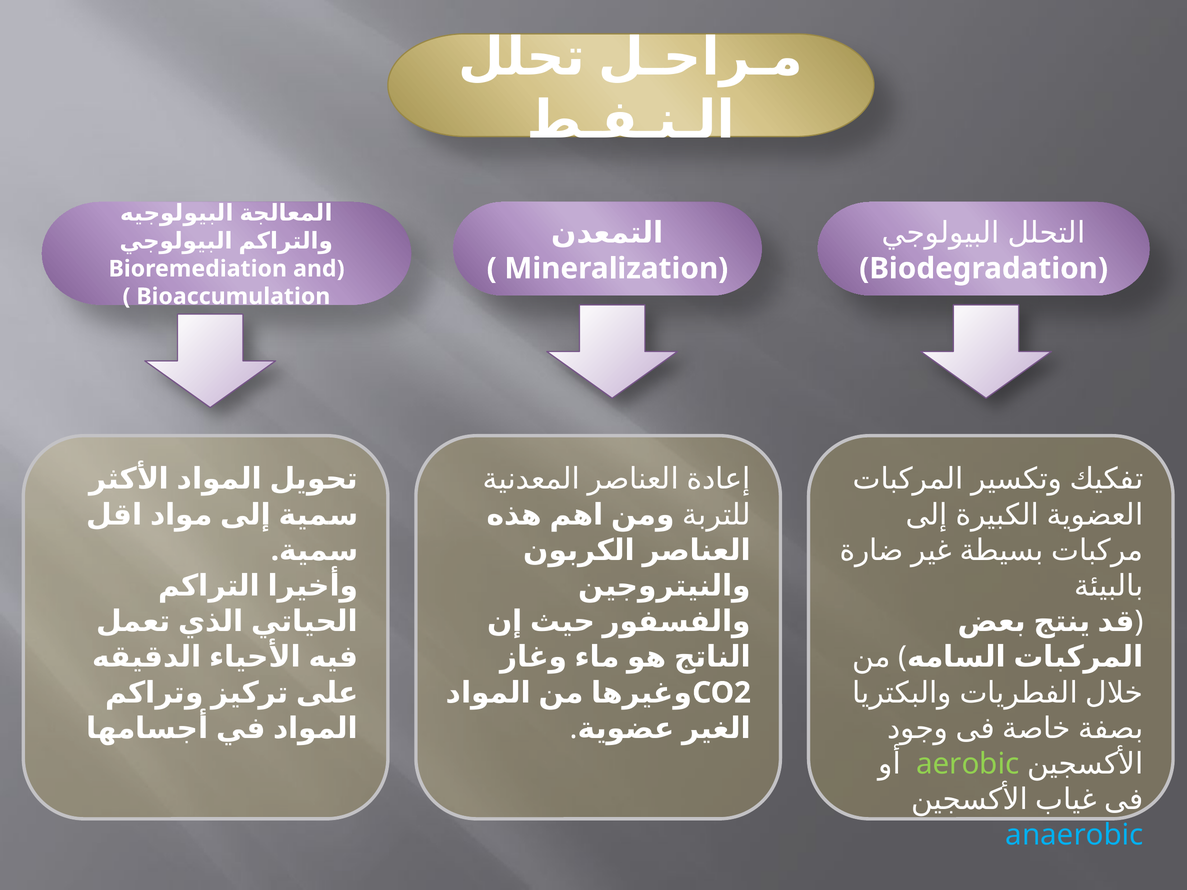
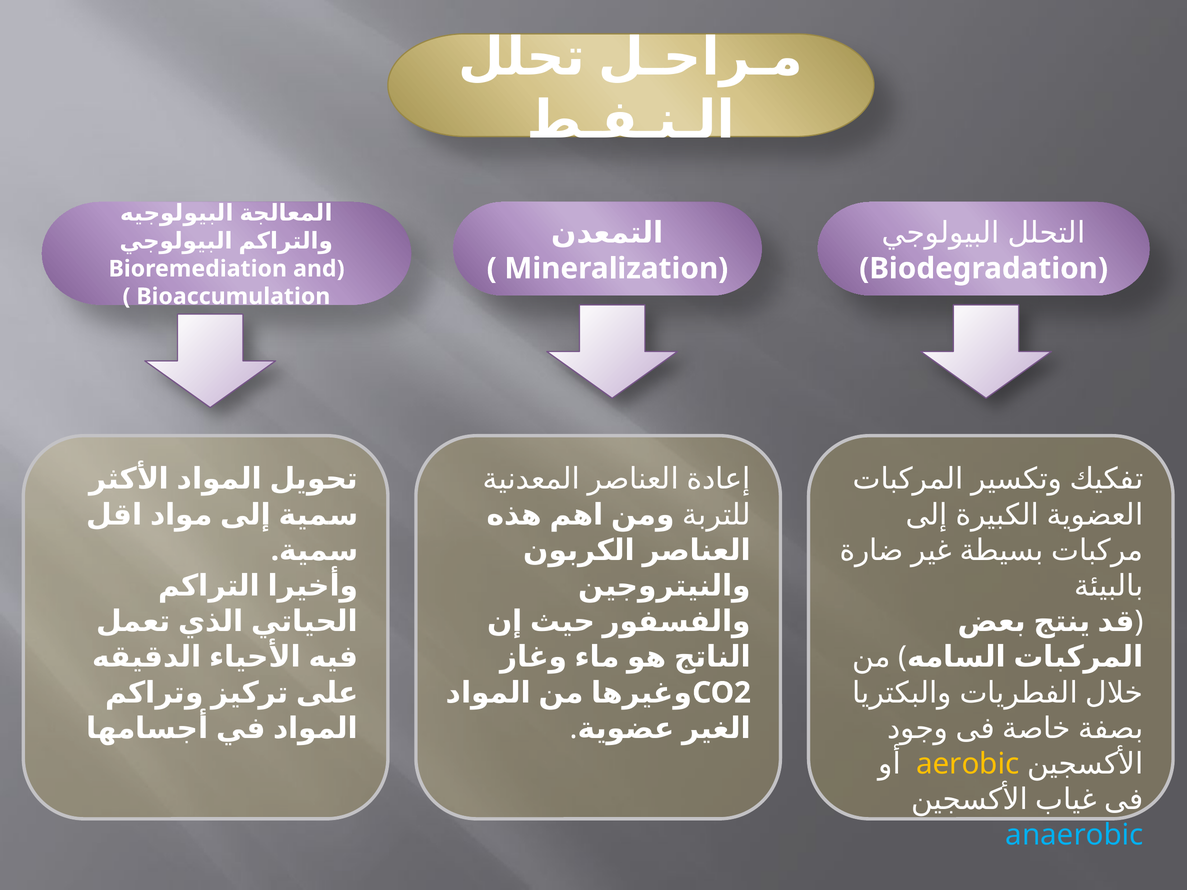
aerobic colour: light green -> yellow (968, 764)
